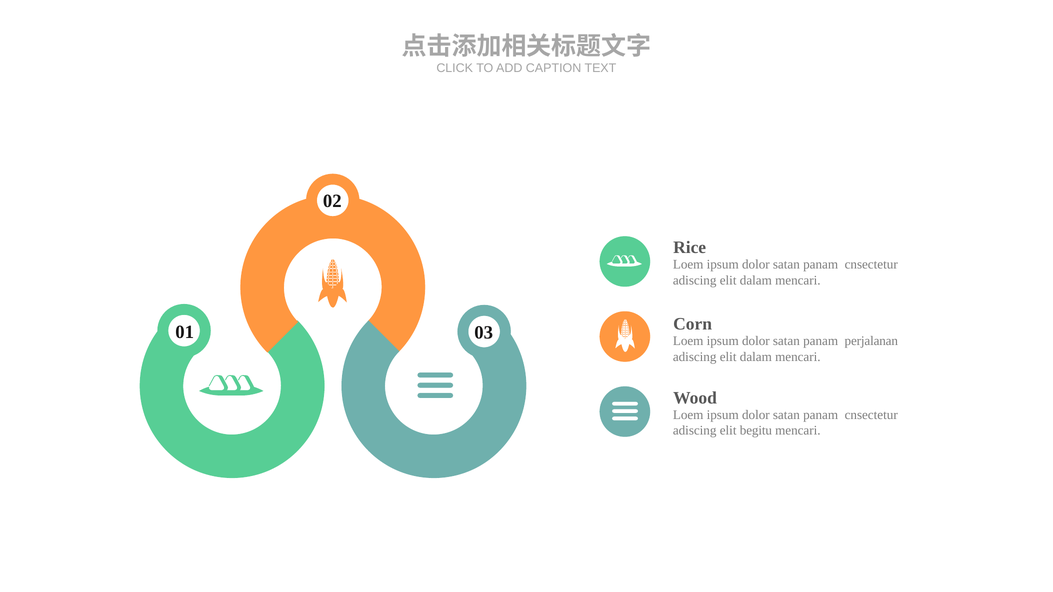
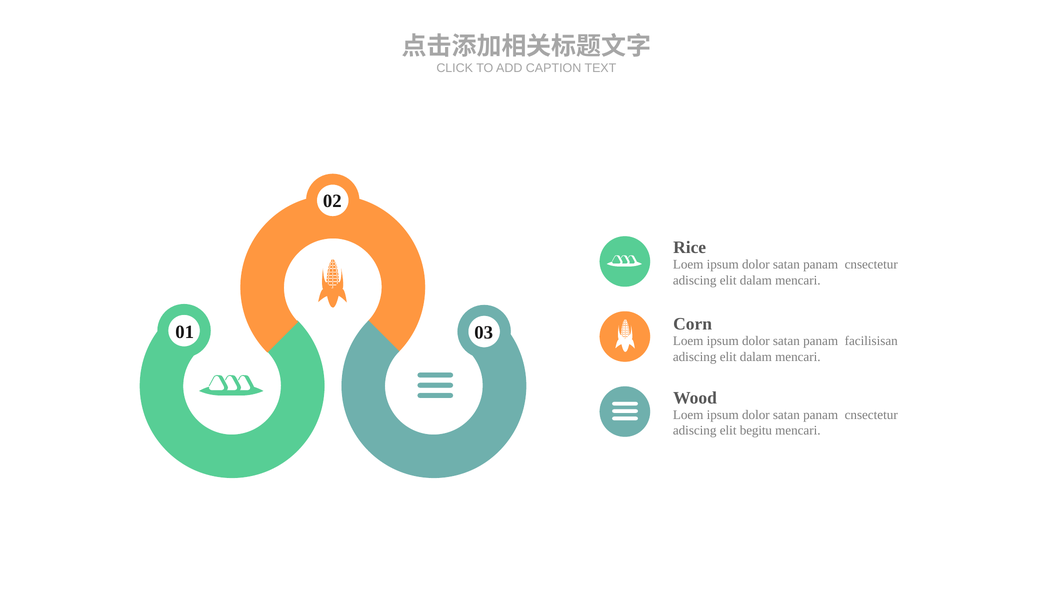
perjalanan: perjalanan -> facilisisan (871, 341)
